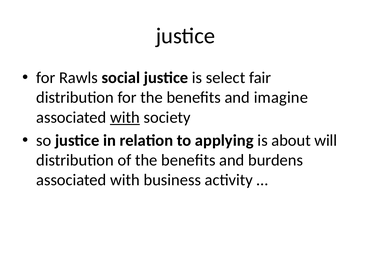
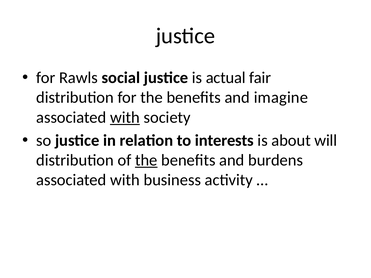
select: select -> actual (226, 78)
applying: applying -> interests (224, 141)
the underline: none -> present (146, 160)
